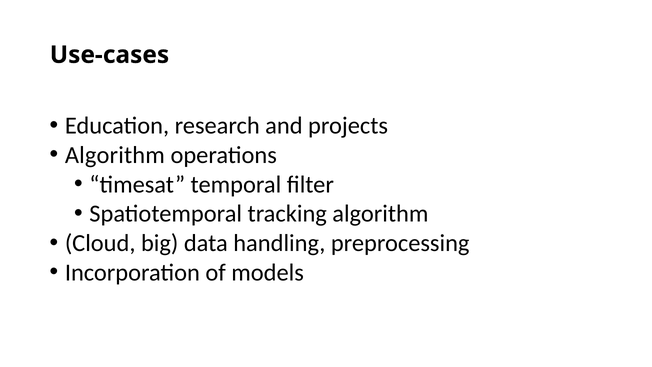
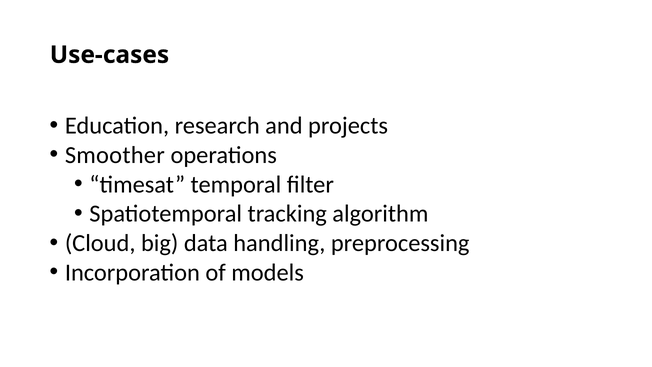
Algorithm: Algorithm -> Smoother (115, 155)
